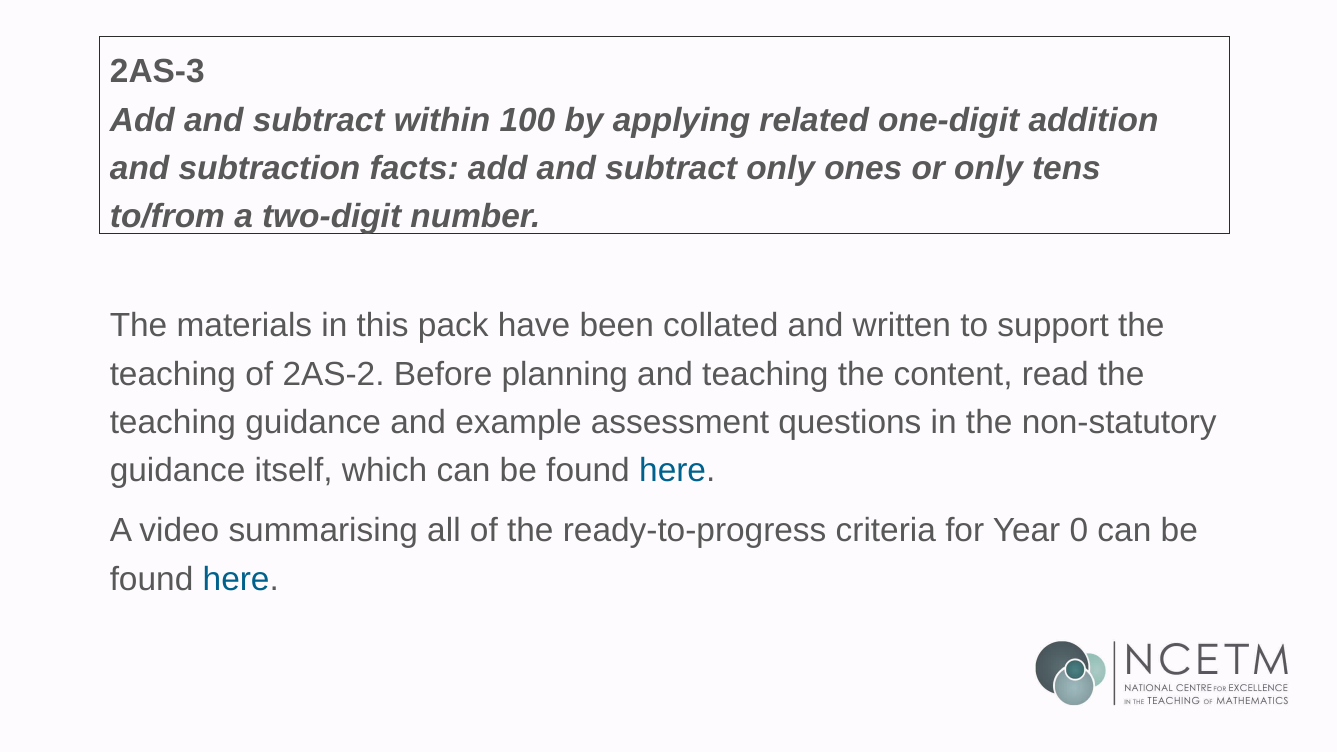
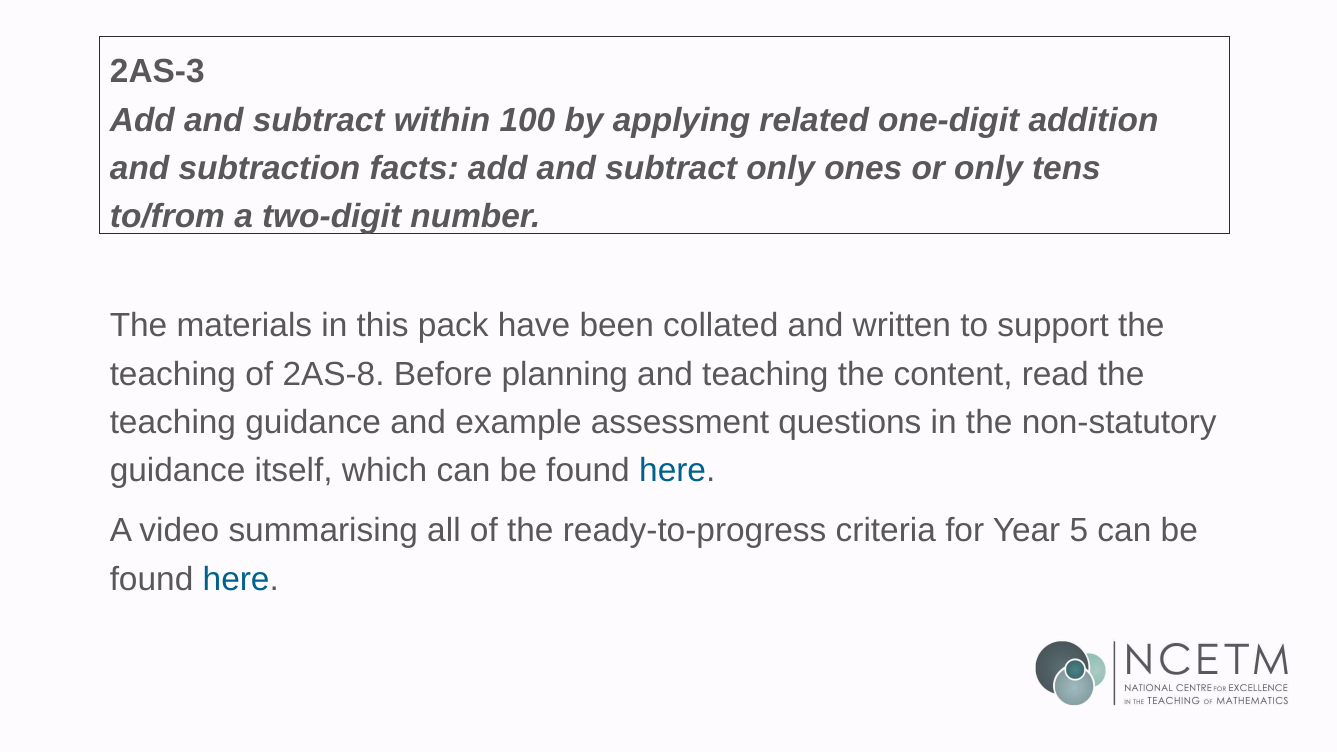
2AS-2: 2AS-2 -> 2AS-8 (334, 374)
0: 0 -> 5 (1079, 531)
